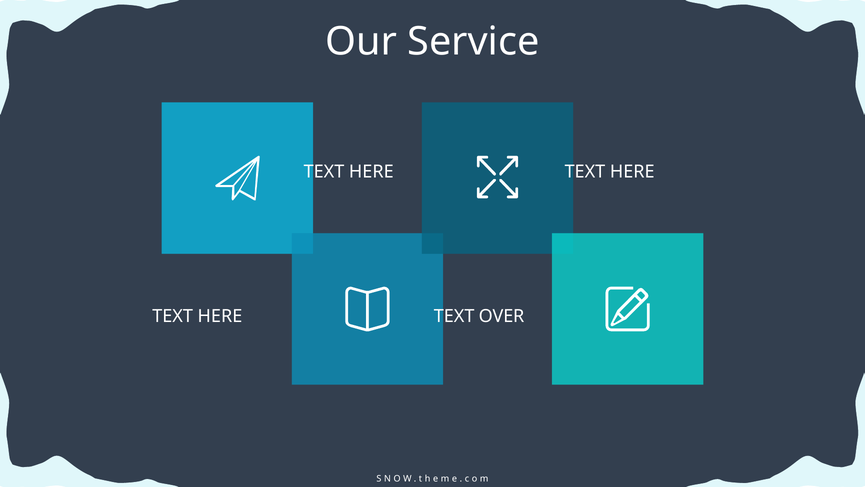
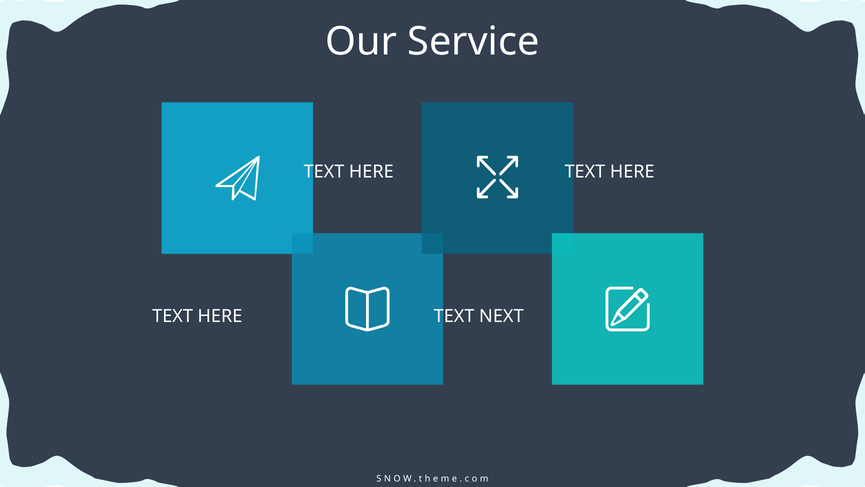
OVER: OVER -> NEXT (501, 316)
